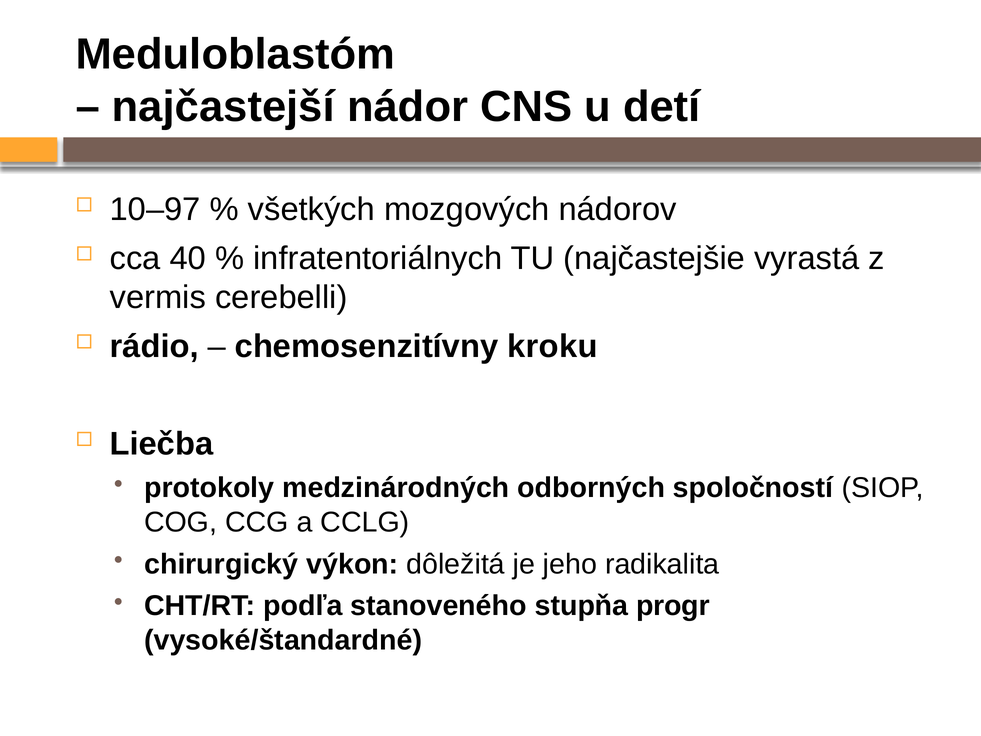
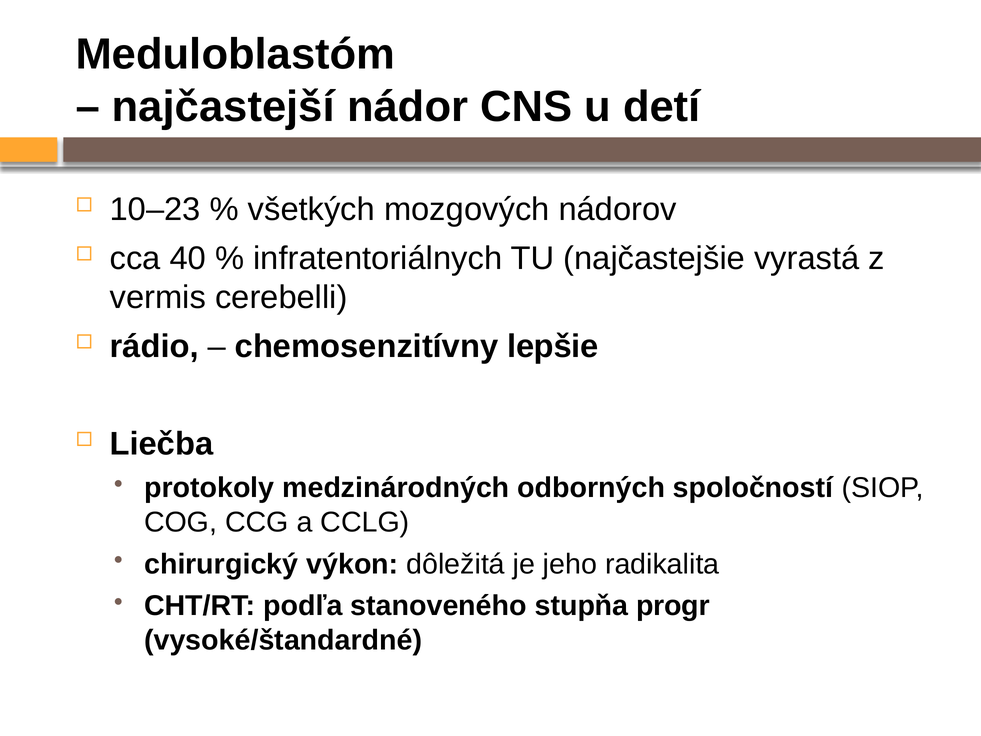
10–97: 10–97 -> 10–23 (155, 209)
kroku: kroku -> lepšie (553, 346)
